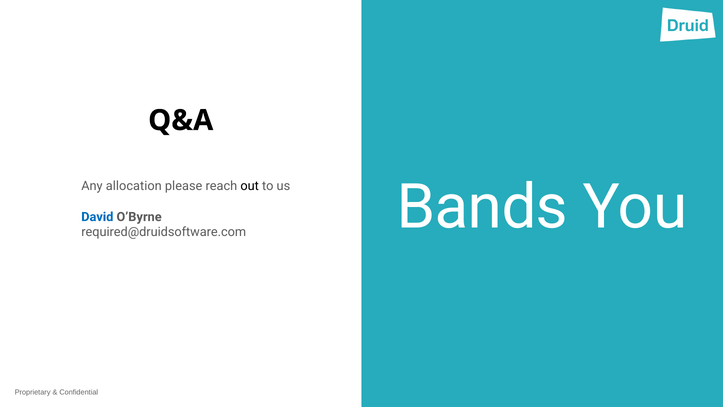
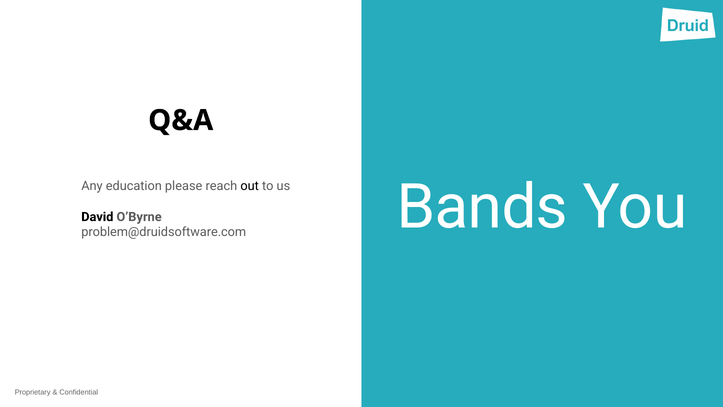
allocation: allocation -> education (134, 186)
David colour: blue -> black (97, 217)
required@druidsoftware.com: required@druidsoftware.com -> problem@druidsoftware.com (164, 232)
